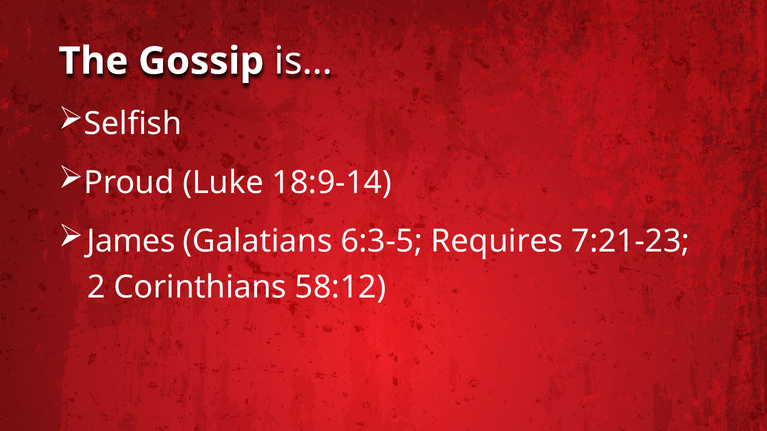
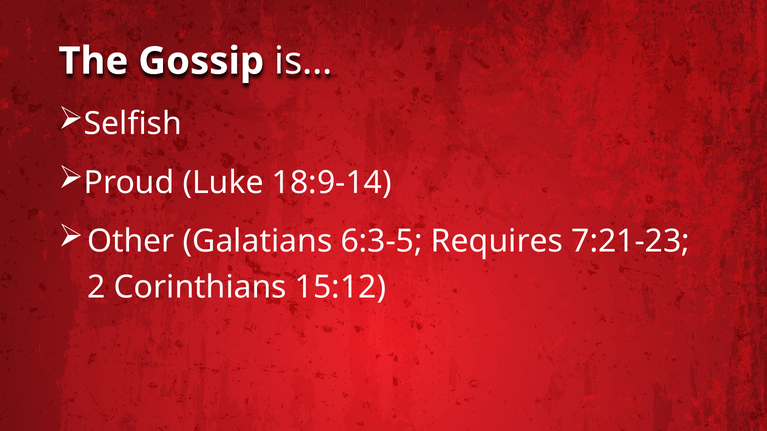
James: James -> Other (131, 242)
58:12: 58:12 -> 15:12 (341, 288)
